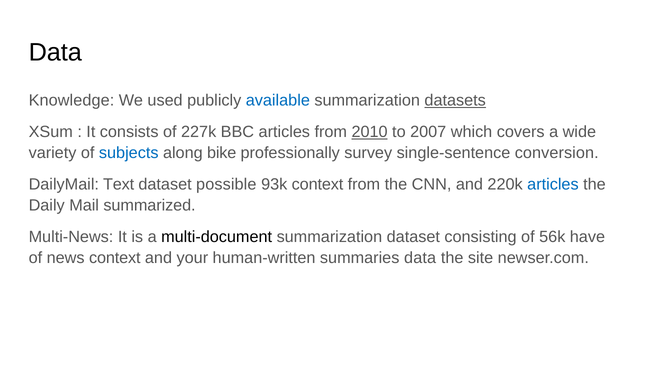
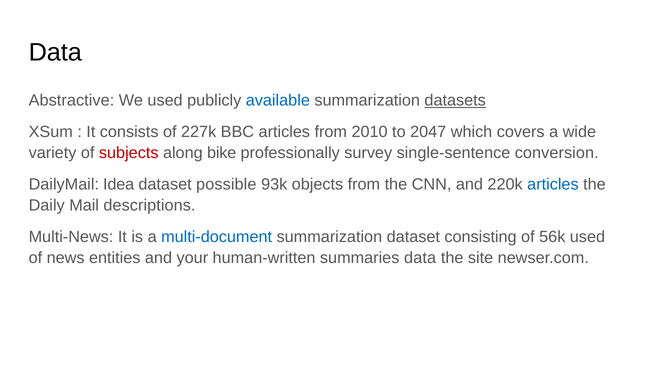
Knowledge: Knowledge -> Abstractive (71, 101)
2010 underline: present -> none (370, 132)
2007: 2007 -> 2047 (428, 132)
subjects colour: blue -> red (129, 153)
Text: Text -> Idea (119, 185)
93k context: context -> objects (317, 185)
summarized: summarized -> descriptions (149, 206)
multi-document colour: black -> blue (217, 238)
56k have: have -> used (587, 238)
news context: context -> entities (115, 258)
